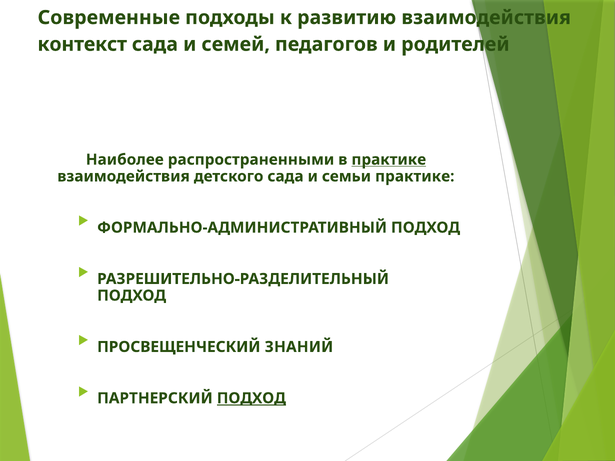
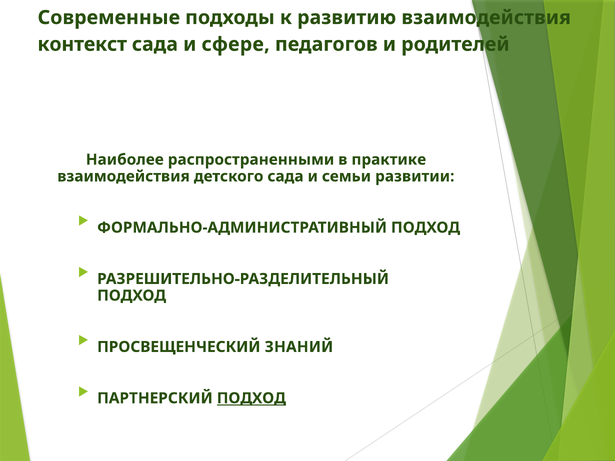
семей: семей -> сфере (236, 44)
практике underline: present -> none (389, 160)
семьи практике: практике -> развитии (415, 176)
